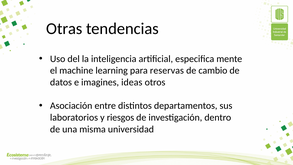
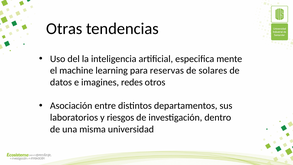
cambio: cambio -> solares (213, 70)
ideas: ideas -> redes (132, 82)
